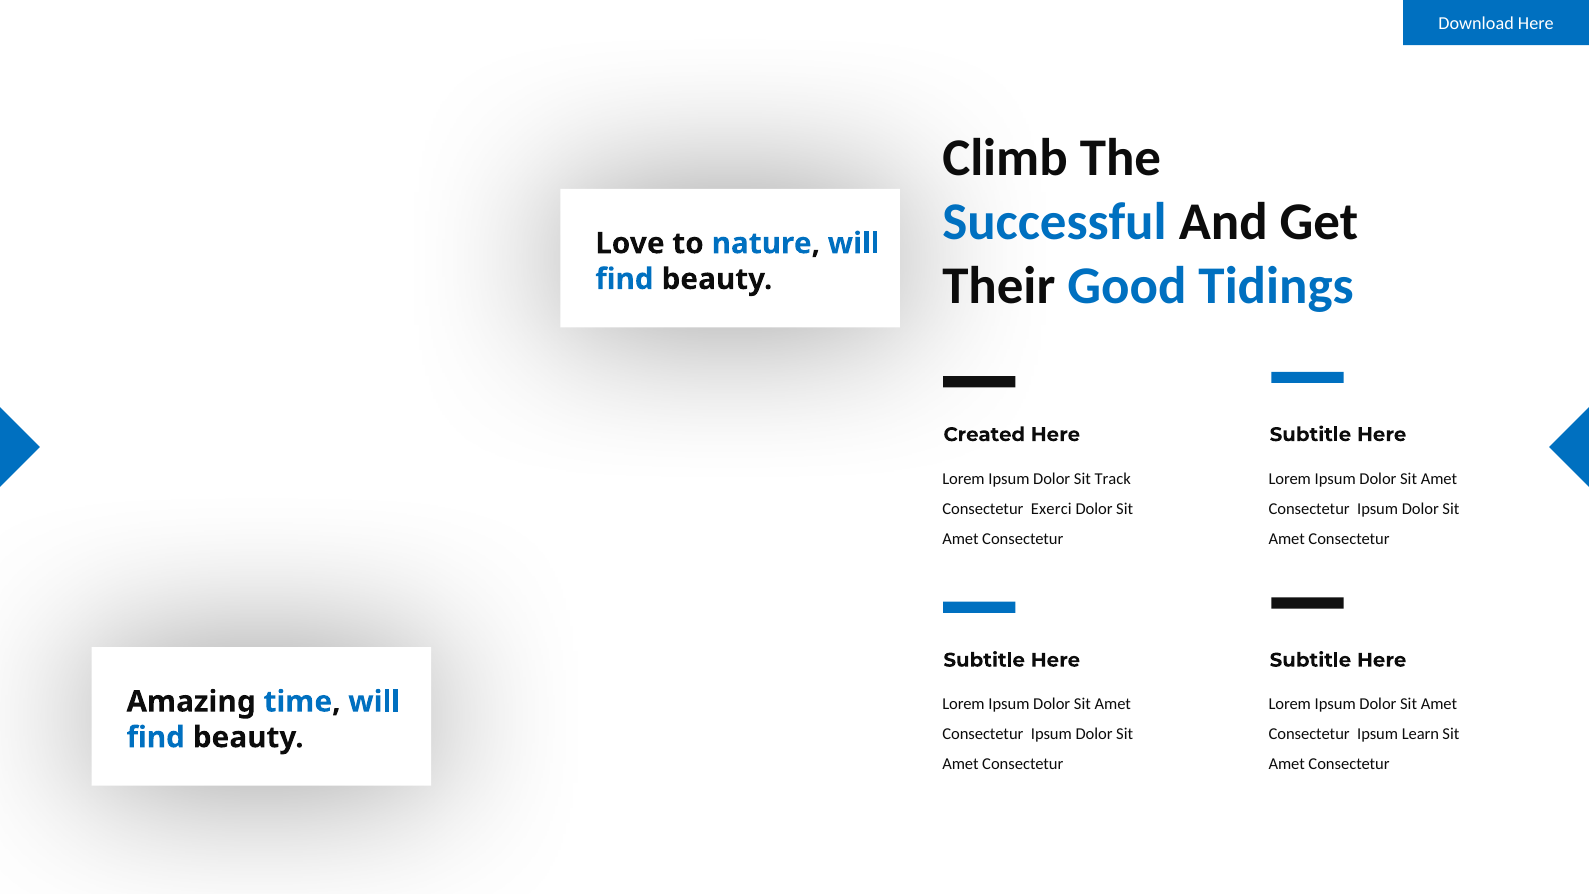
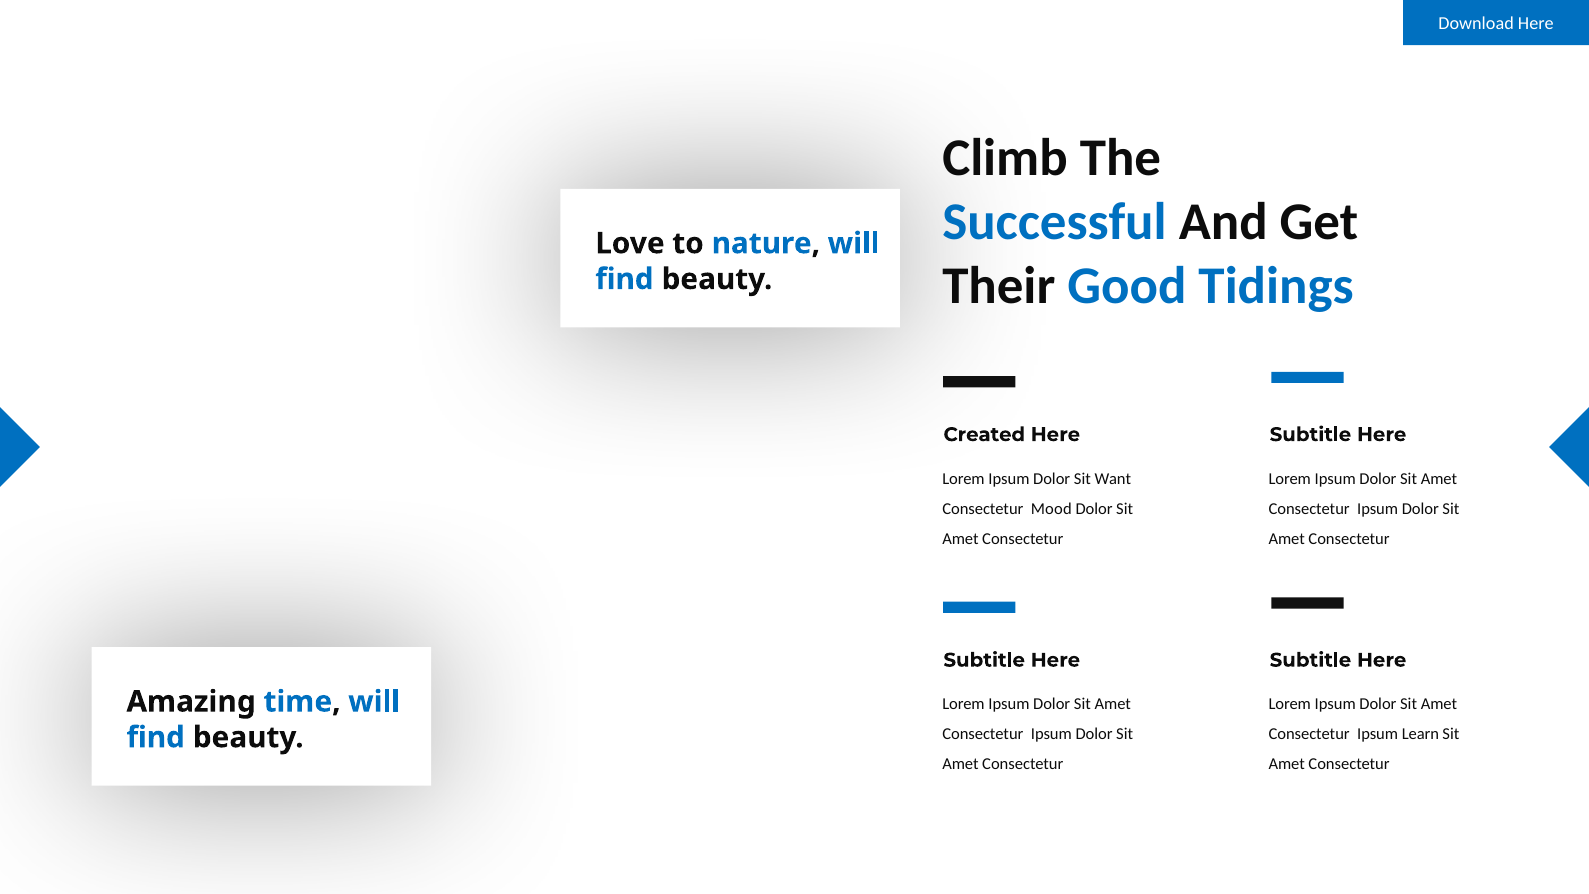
Track: Track -> Want (1113, 479)
Exerci: Exerci -> Mood (1051, 509)
